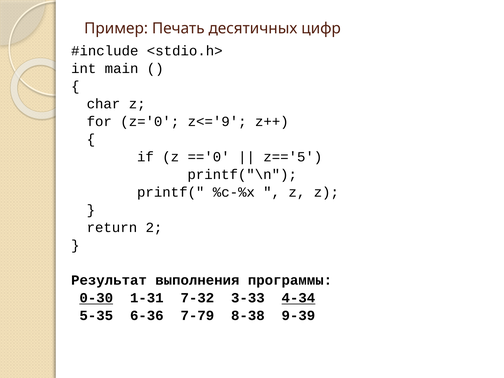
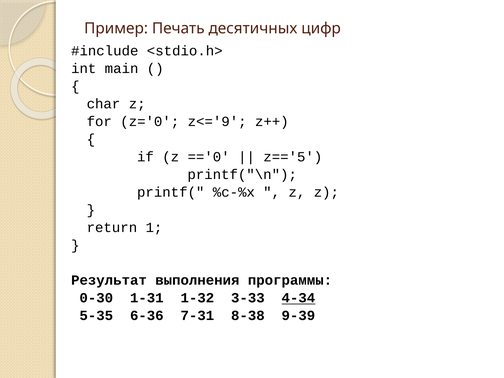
2: 2 -> 1 (154, 227)
0-30 underline: present -> none (96, 298)
7-32: 7-32 -> 1-32 (197, 298)
7-79: 7-79 -> 7-31 (197, 316)
